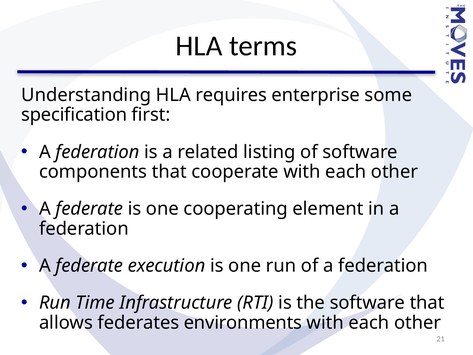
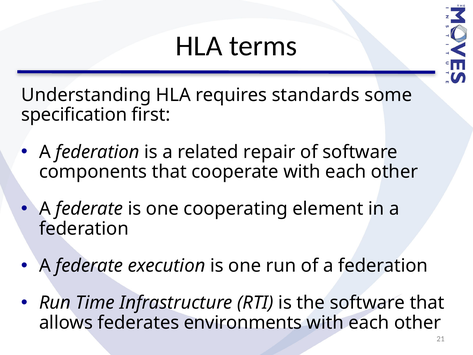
enterprise: enterprise -> standards (316, 95)
listing: listing -> repair (269, 152)
